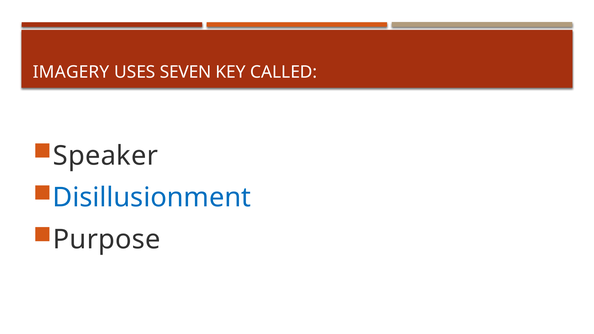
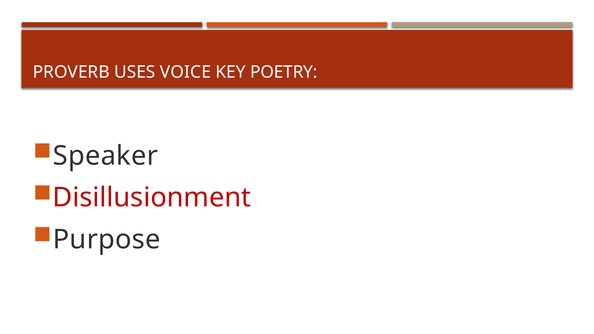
IMAGERY: IMAGERY -> PROVERB (71, 72)
SEVEN: SEVEN -> VOICE (185, 72)
CALLED: CALLED -> POETRY (284, 72)
Disillusionment colour: blue -> red (152, 198)
